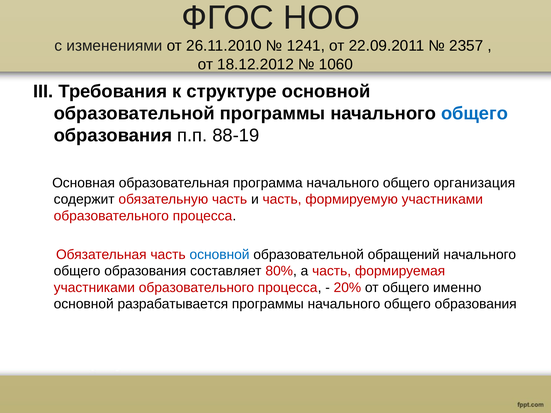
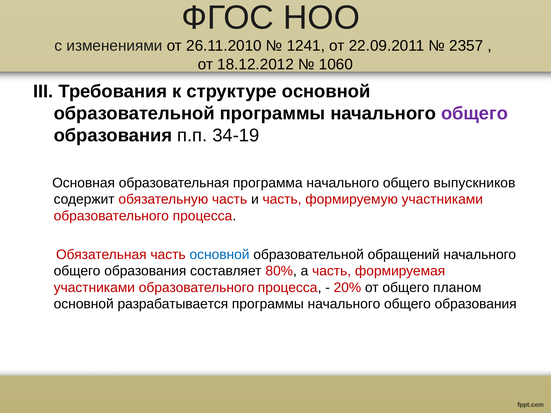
общего colour: blue -> purple (474, 114)
88-19: 88-19 -> 34-19 (236, 136)
организация: организация -> выпускников (474, 183)
именно: именно -> планом (457, 288)
